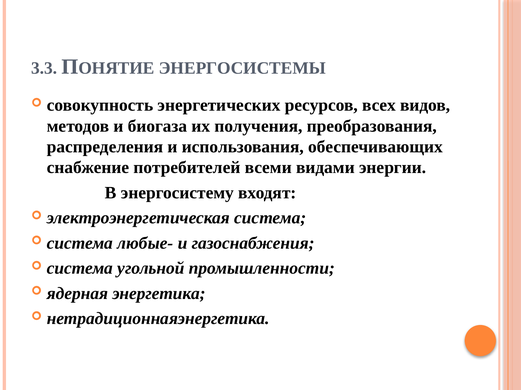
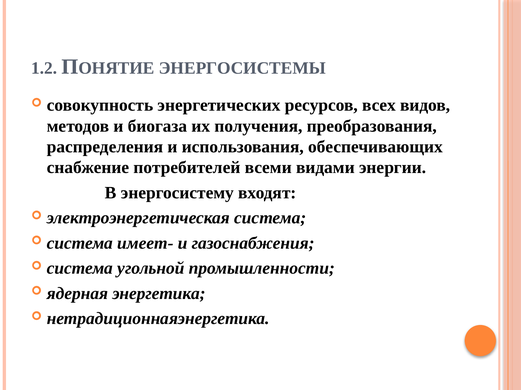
3.3: 3.3 -> 1.2 (44, 68)
любые-: любые- -> имеет- (145, 243)
